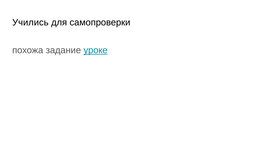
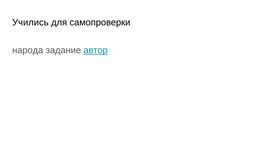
похожа: похожа -> народа (28, 50)
уроке: уроке -> автор (96, 50)
